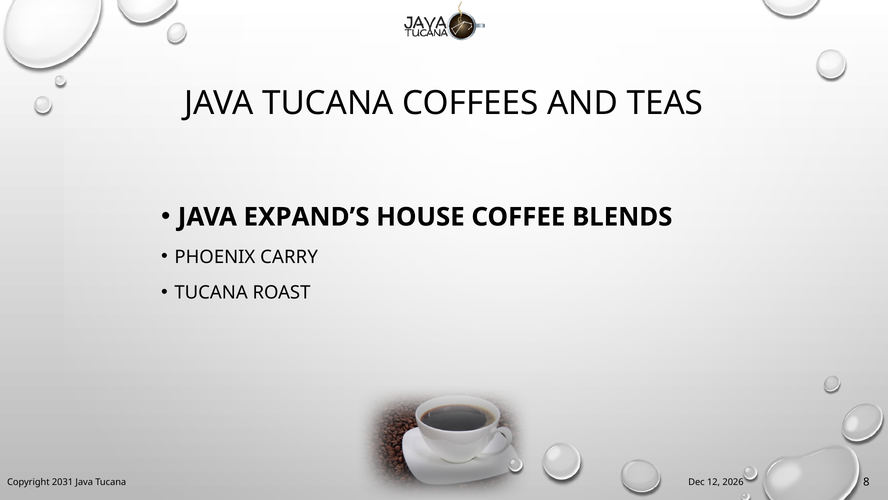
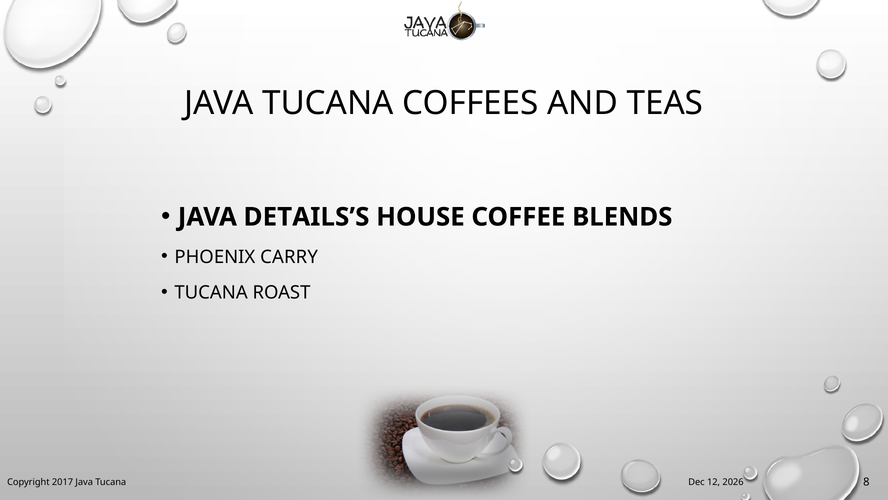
EXPAND’S: EXPAND’S -> DETAILS’S (306, 217)
2031: 2031 -> 2017 (63, 482)
